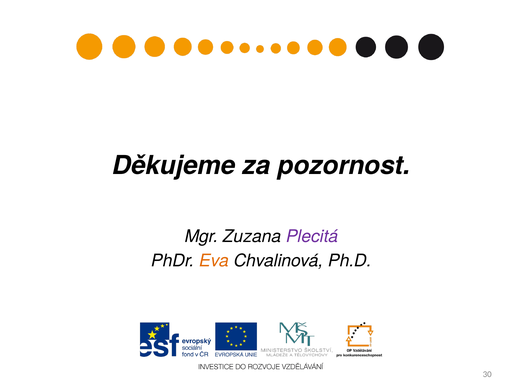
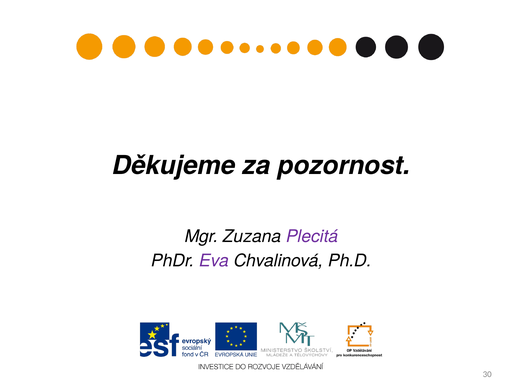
Eva colour: orange -> purple (214, 261)
